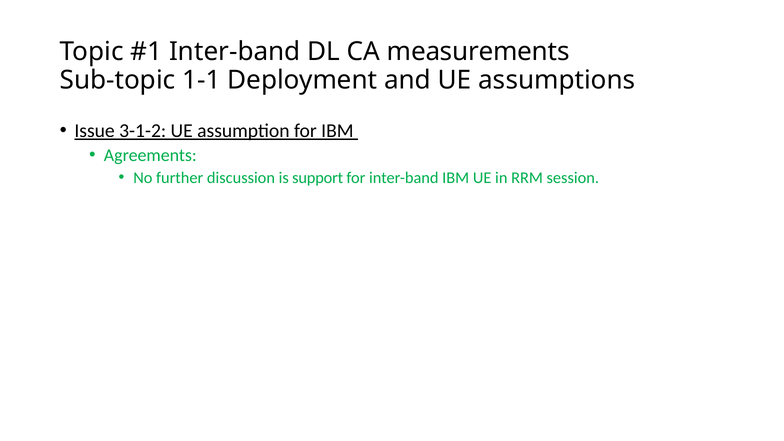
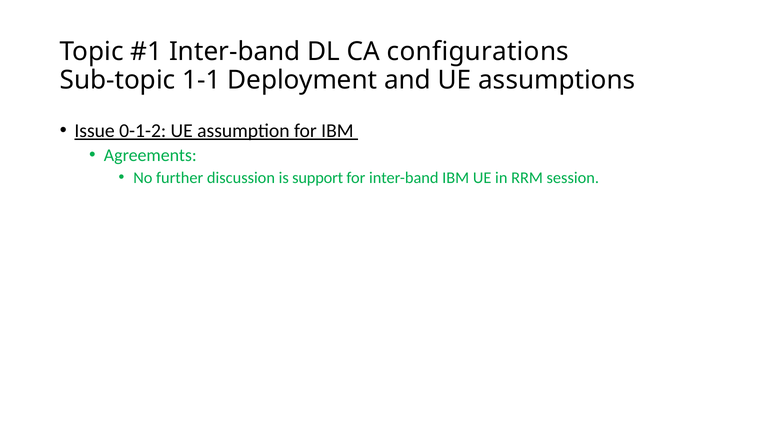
measurements: measurements -> configurations (478, 52)
3-1-2: 3-1-2 -> 0-1-2 (143, 131)
